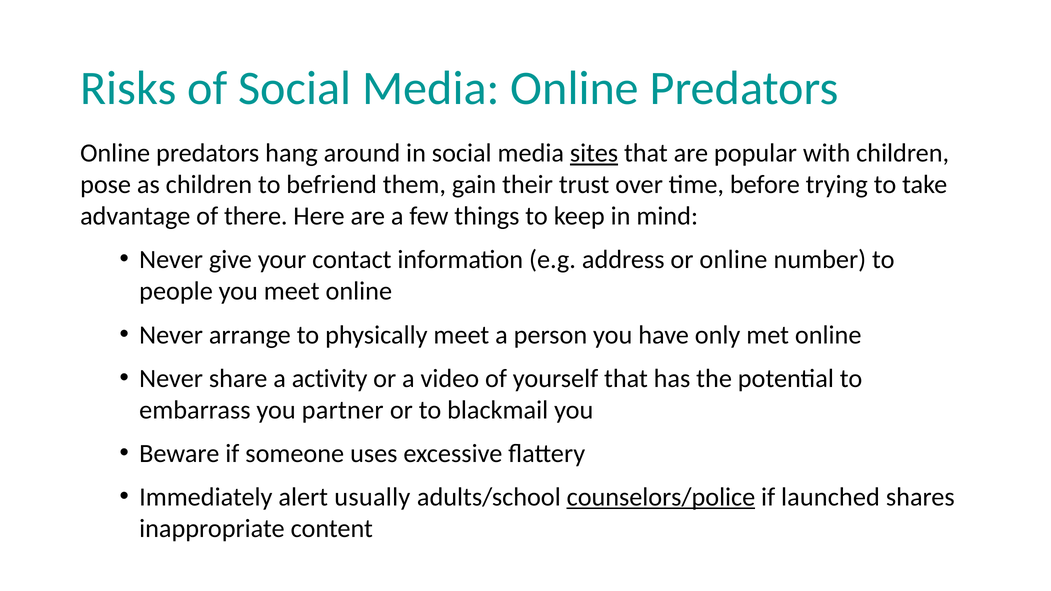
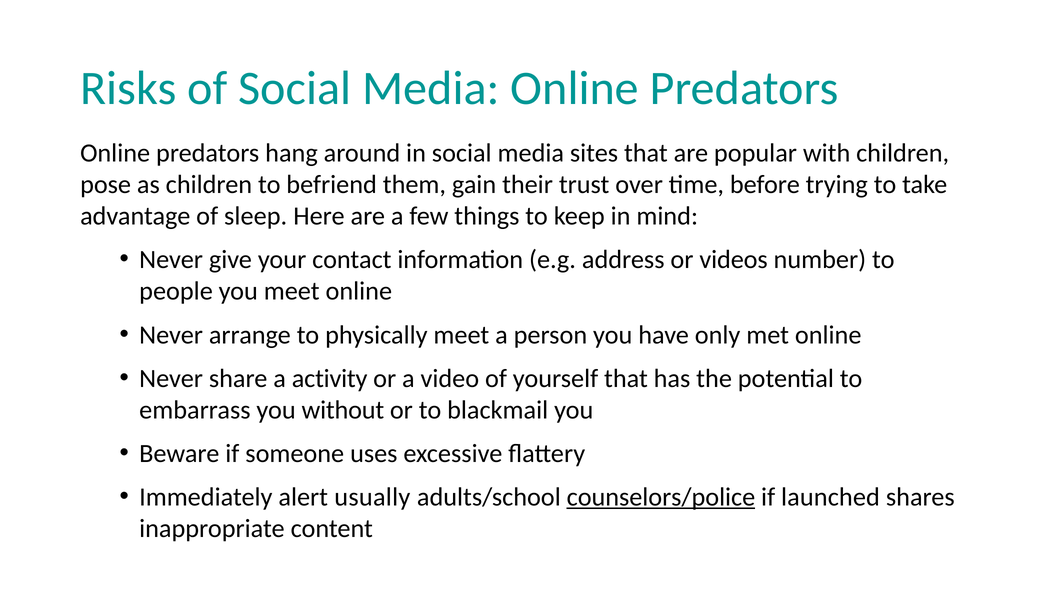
sites underline: present -> none (594, 153)
there: there -> sleep (256, 216)
or online: online -> videos (734, 260)
partner: partner -> without (343, 410)
